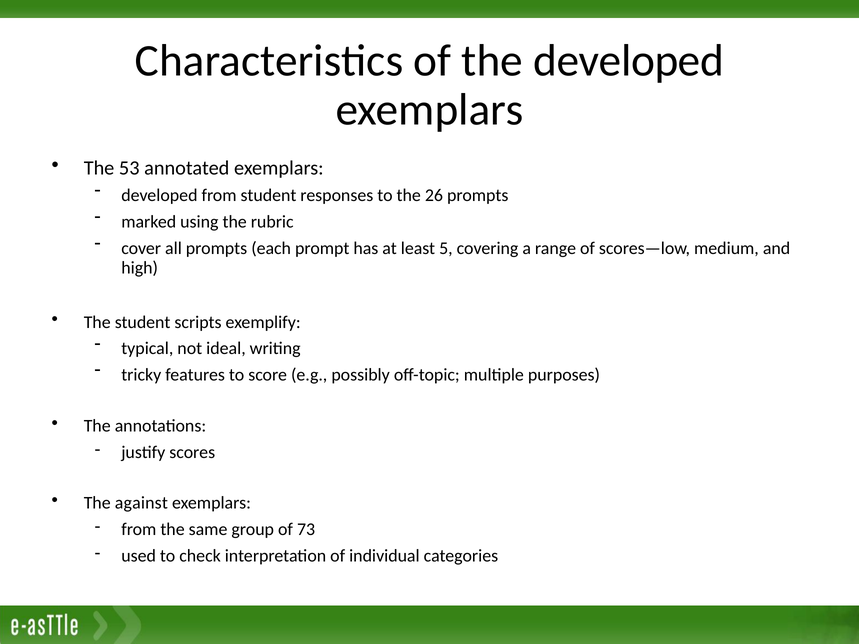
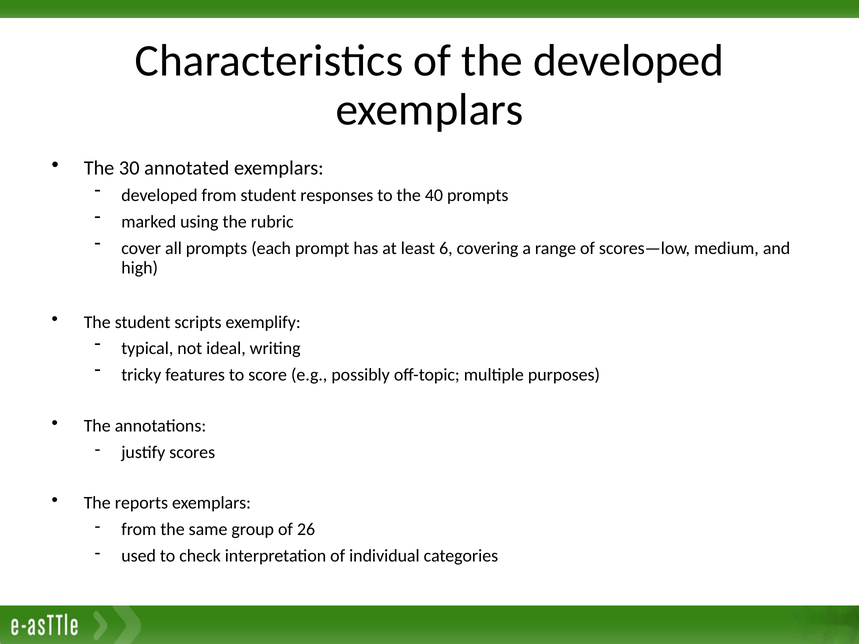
53: 53 -> 30 (129, 168)
26: 26 -> 40 (434, 196)
5: 5 -> 6 (446, 248)
against: against -> reports (141, 503)
73: 73 -> 26 (306, 530)
